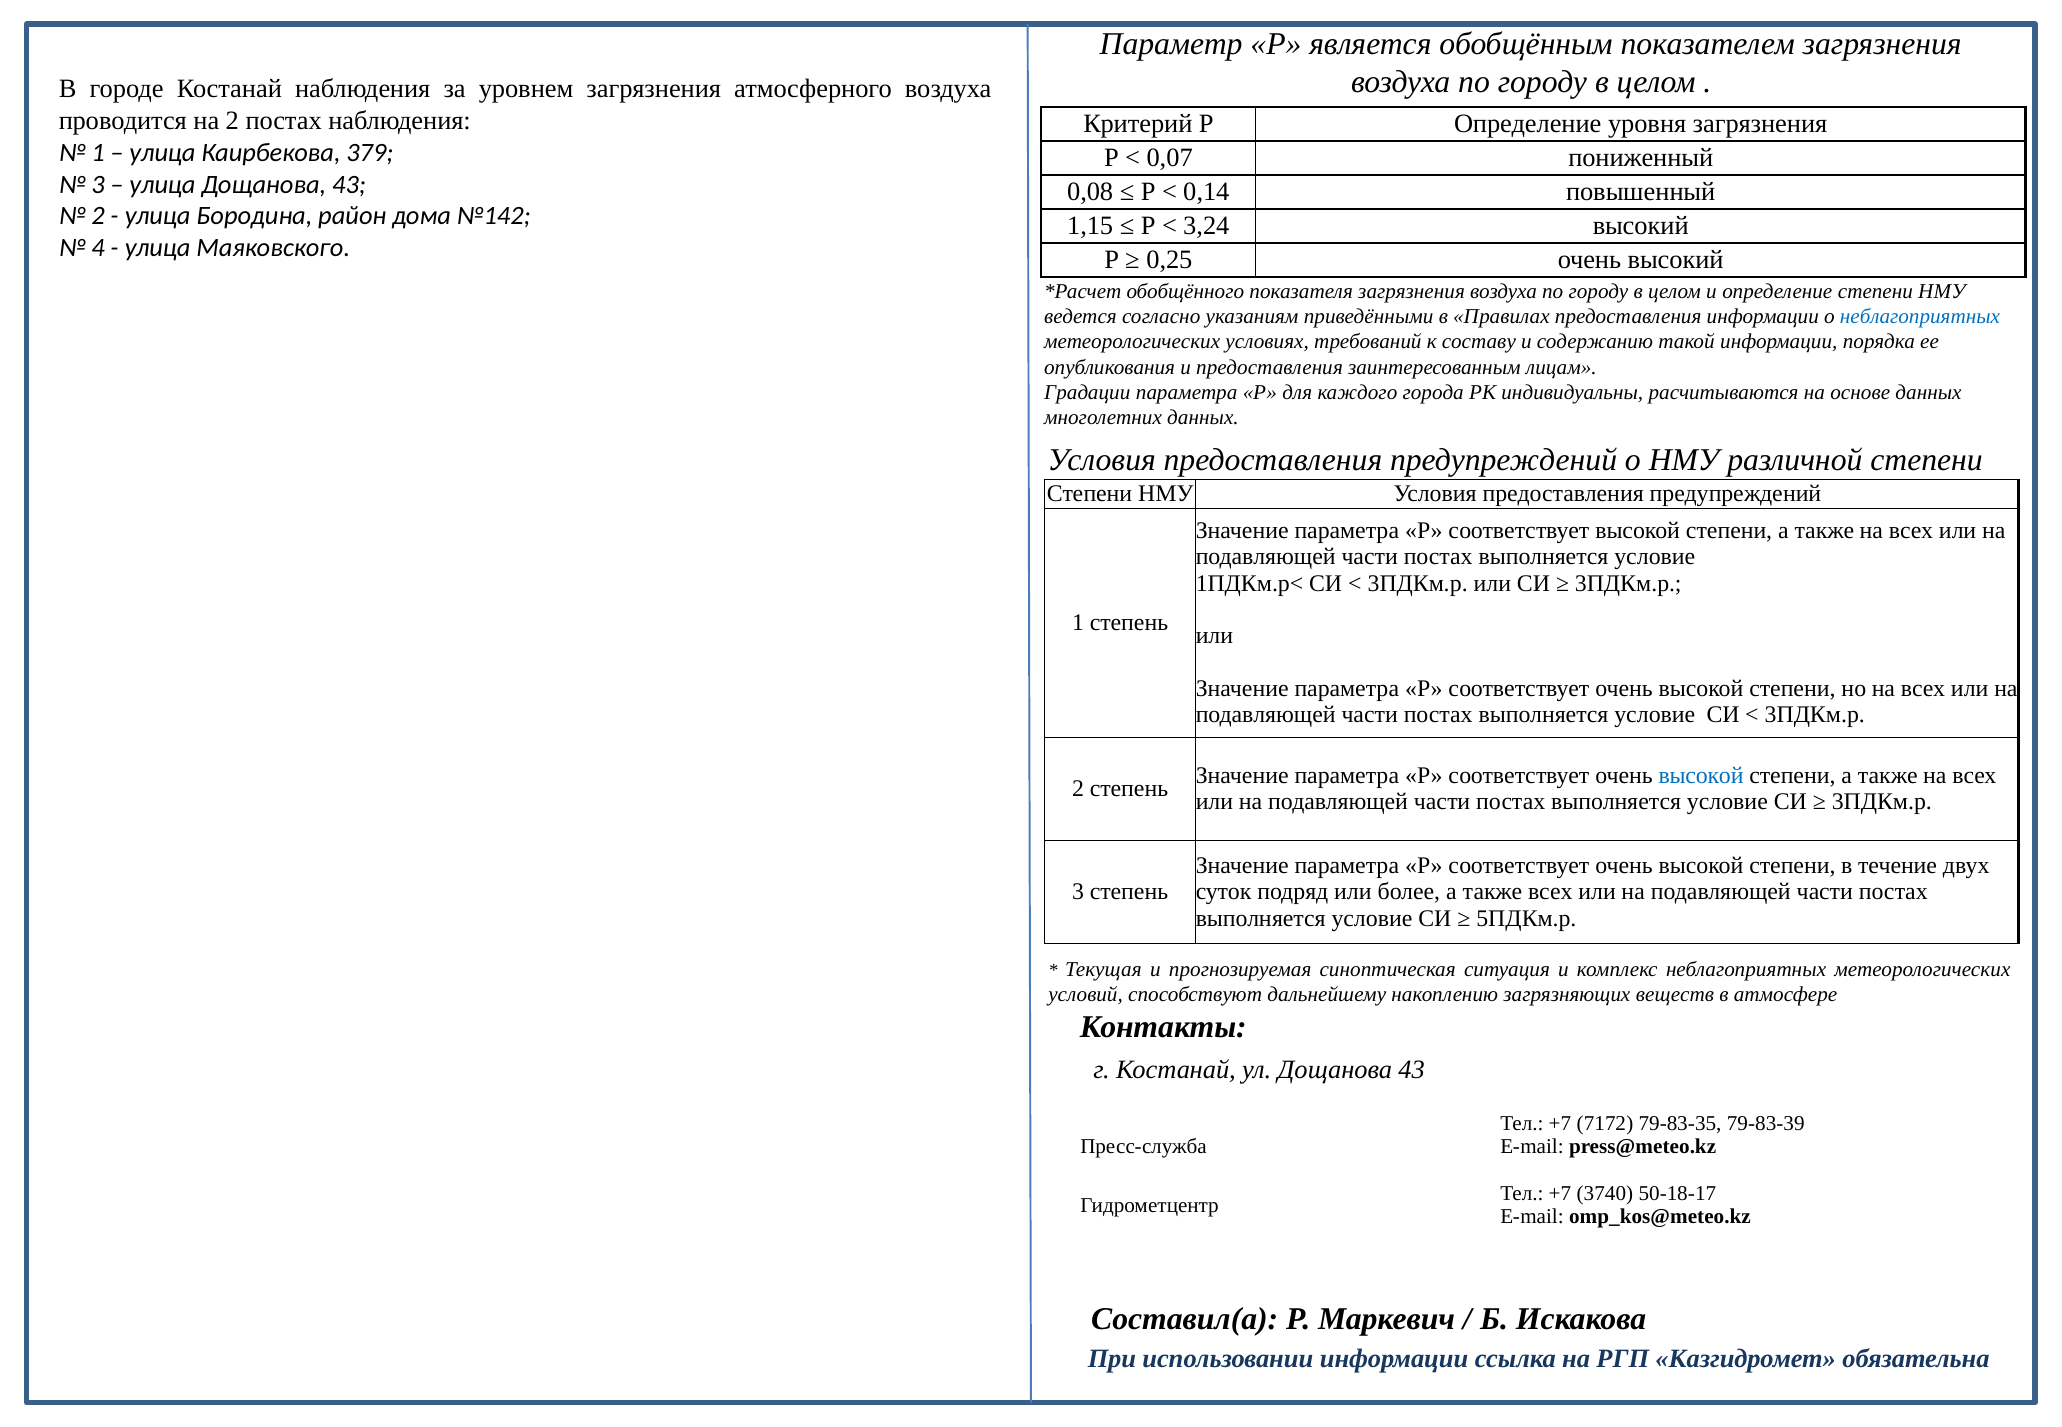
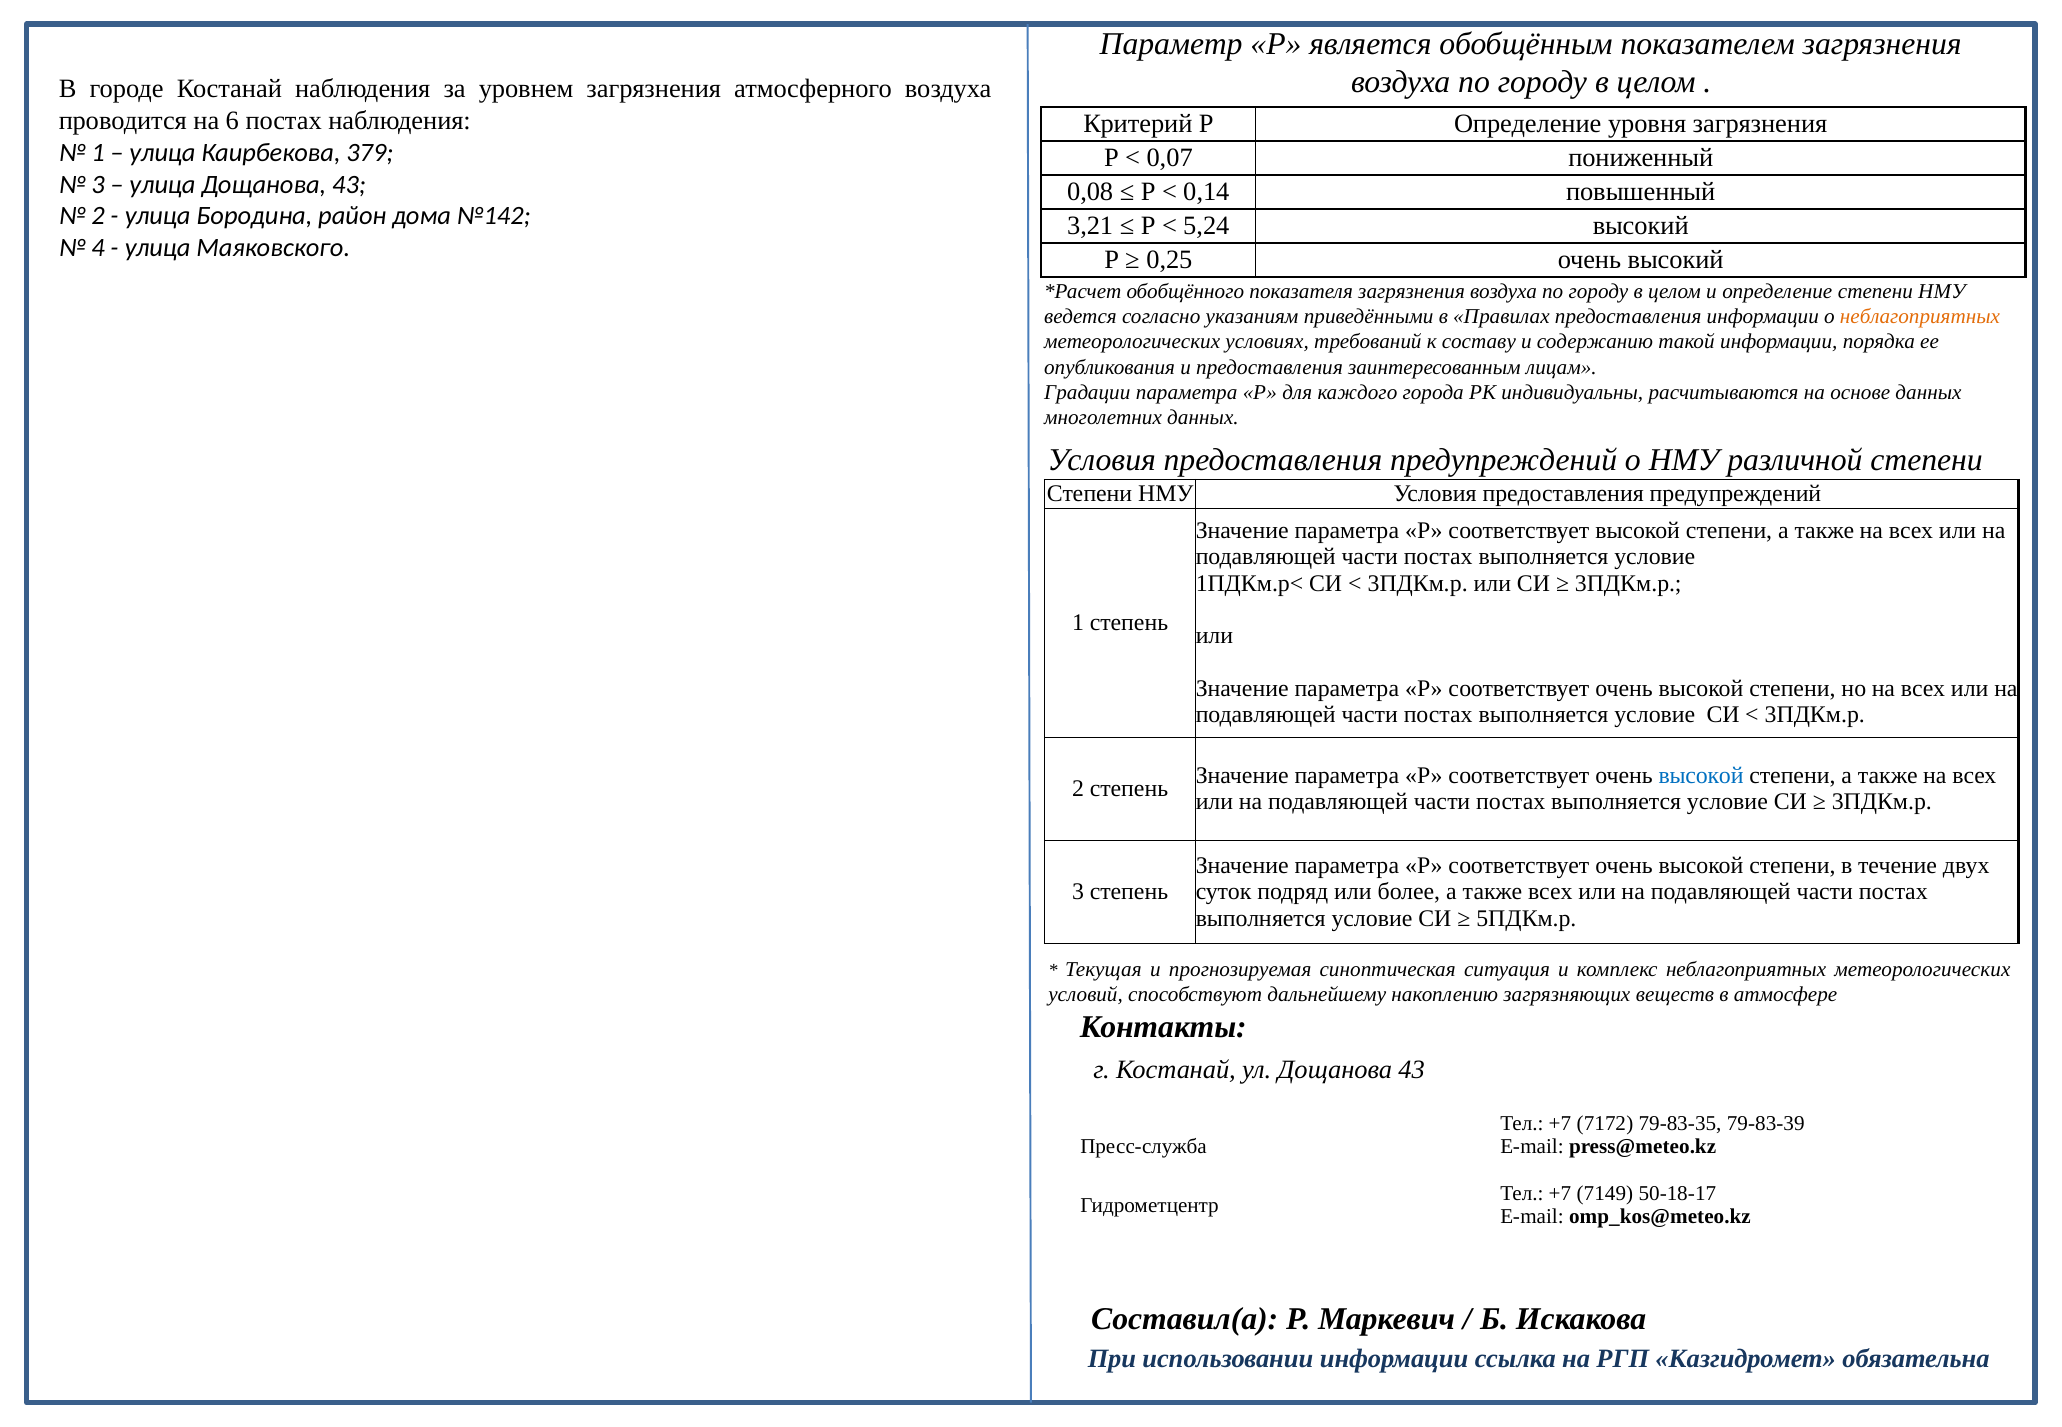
на 2: 2 -> 6 (232, 121)
1,15: 1,15 -> 3,21 (1090, 226)
3,24: 3,24 -> 5,24 (1206, 226)
неблагоприятных colour: blue -> orange (1920, 317)
3740: 3740 -> 7149 (1605, 1194)
